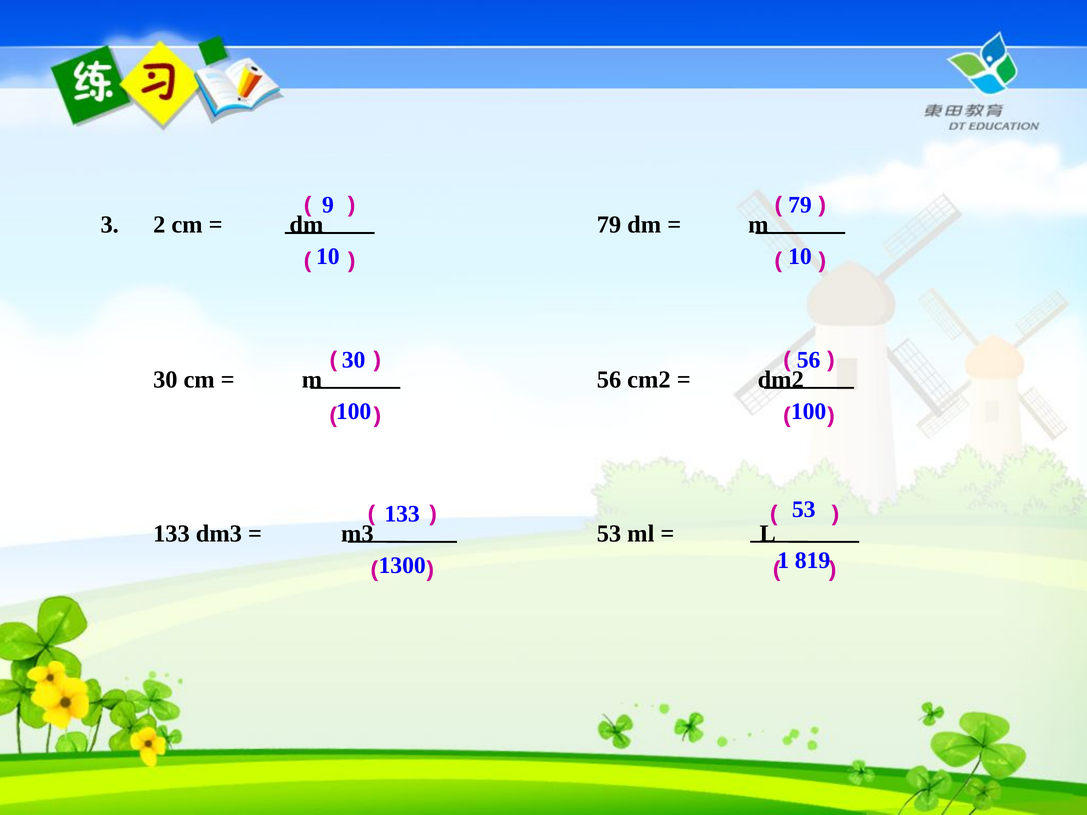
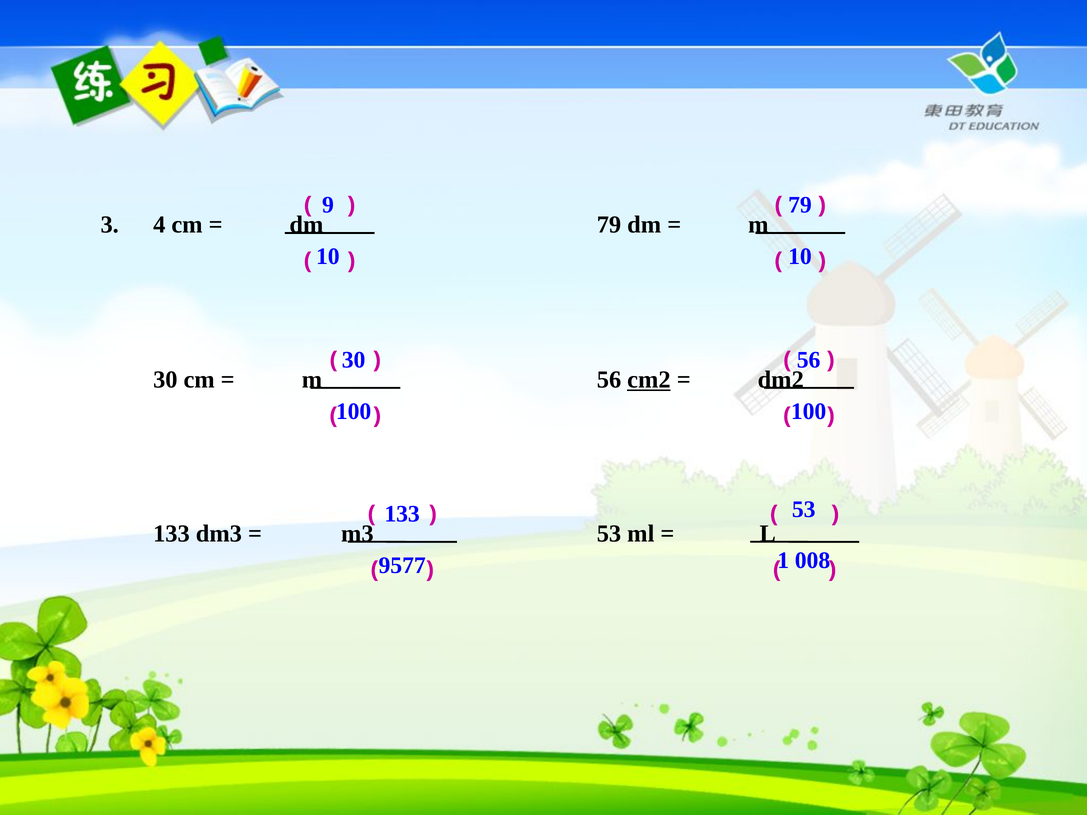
2: 2 -> 4 (159, 225)
cm2 underline: none -> present (649, 380)
819: 819 -> 008 (813, 561)
1300: 1300 -> 9577 (402, 565)
